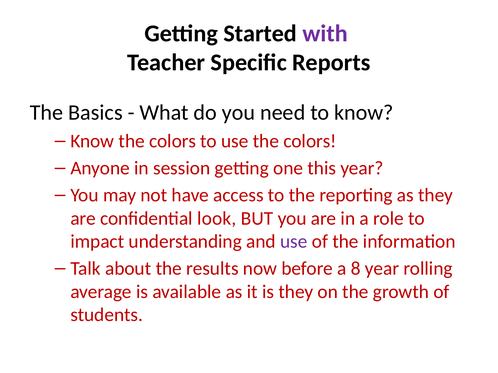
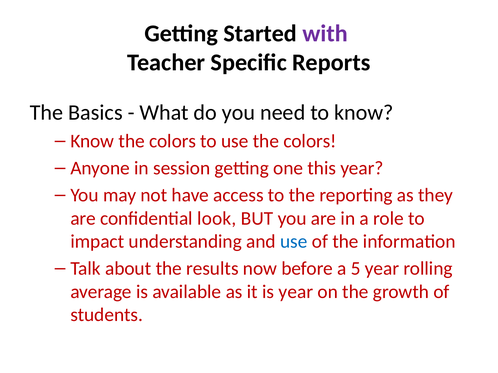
use colour: purple -> blue (294, 242)
8: 8 -> 5 (356, 269)
is they: they -> year (296, 292)
